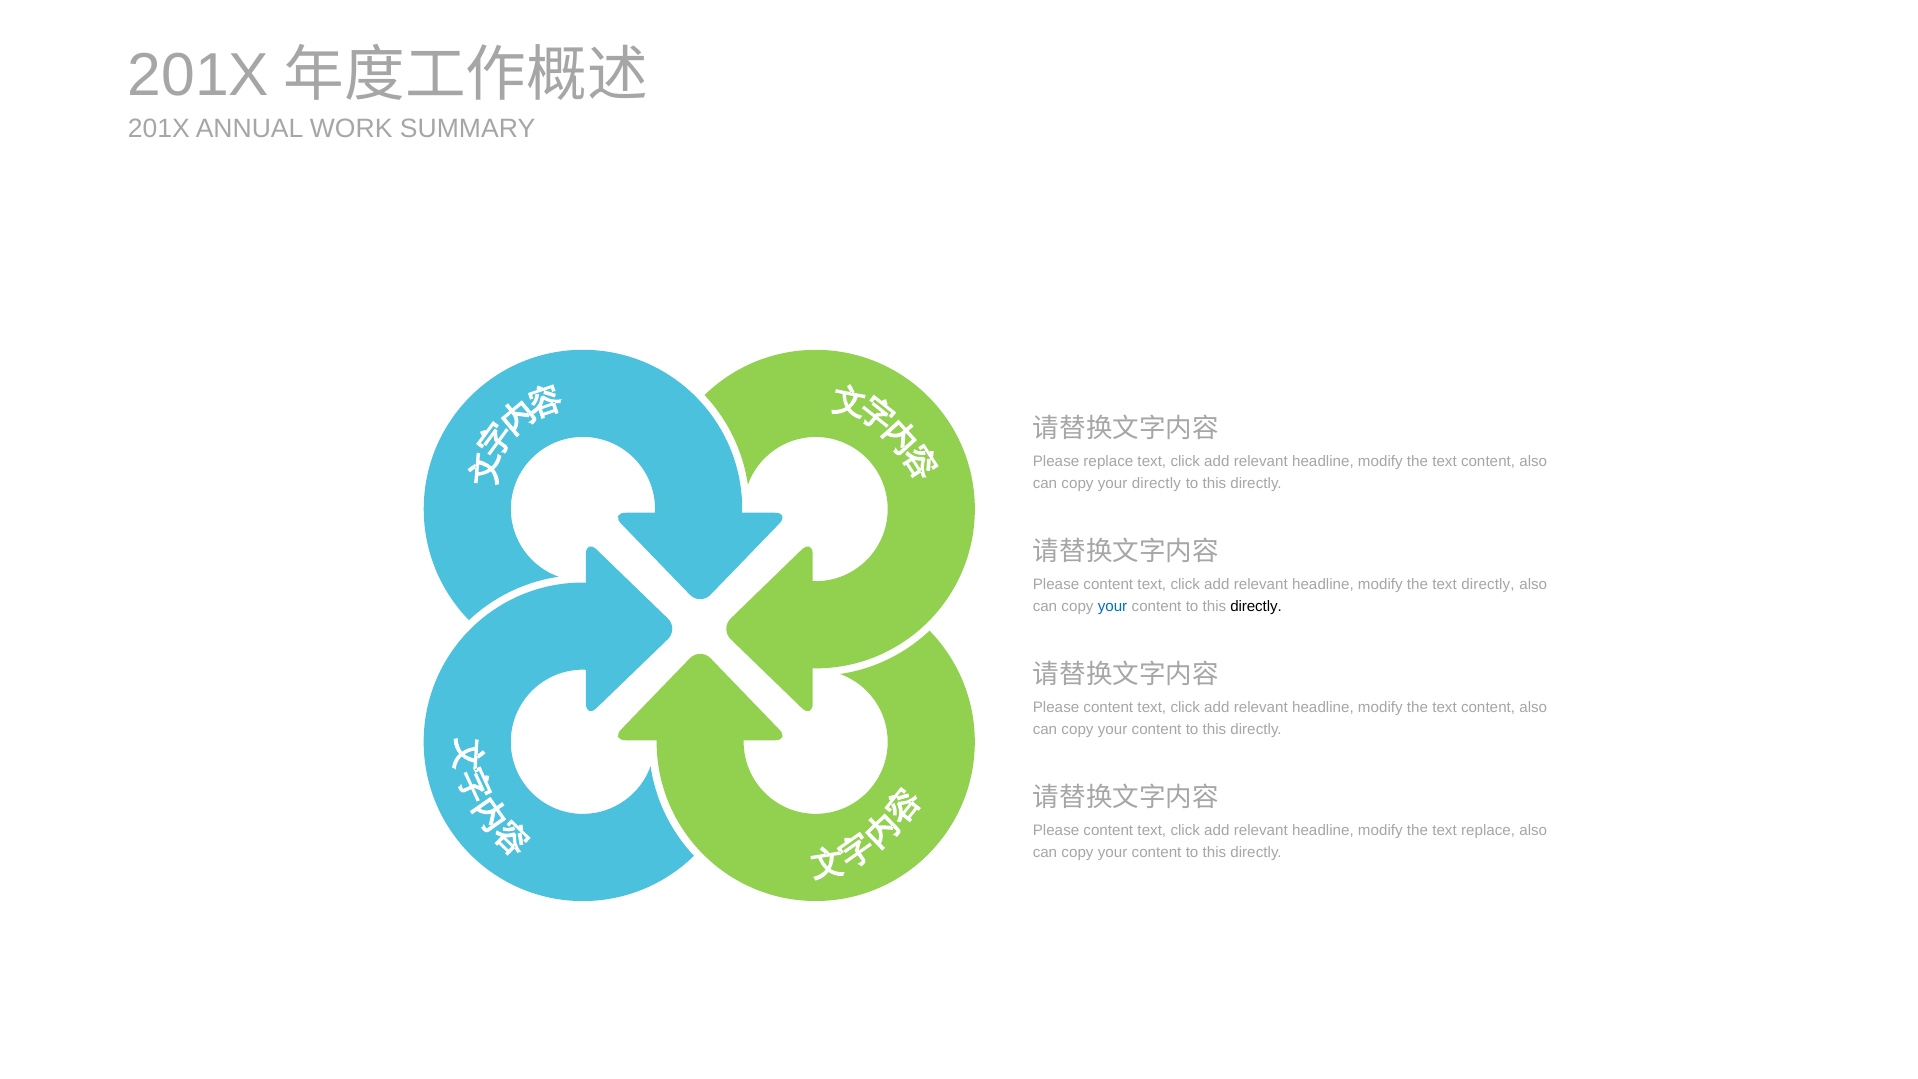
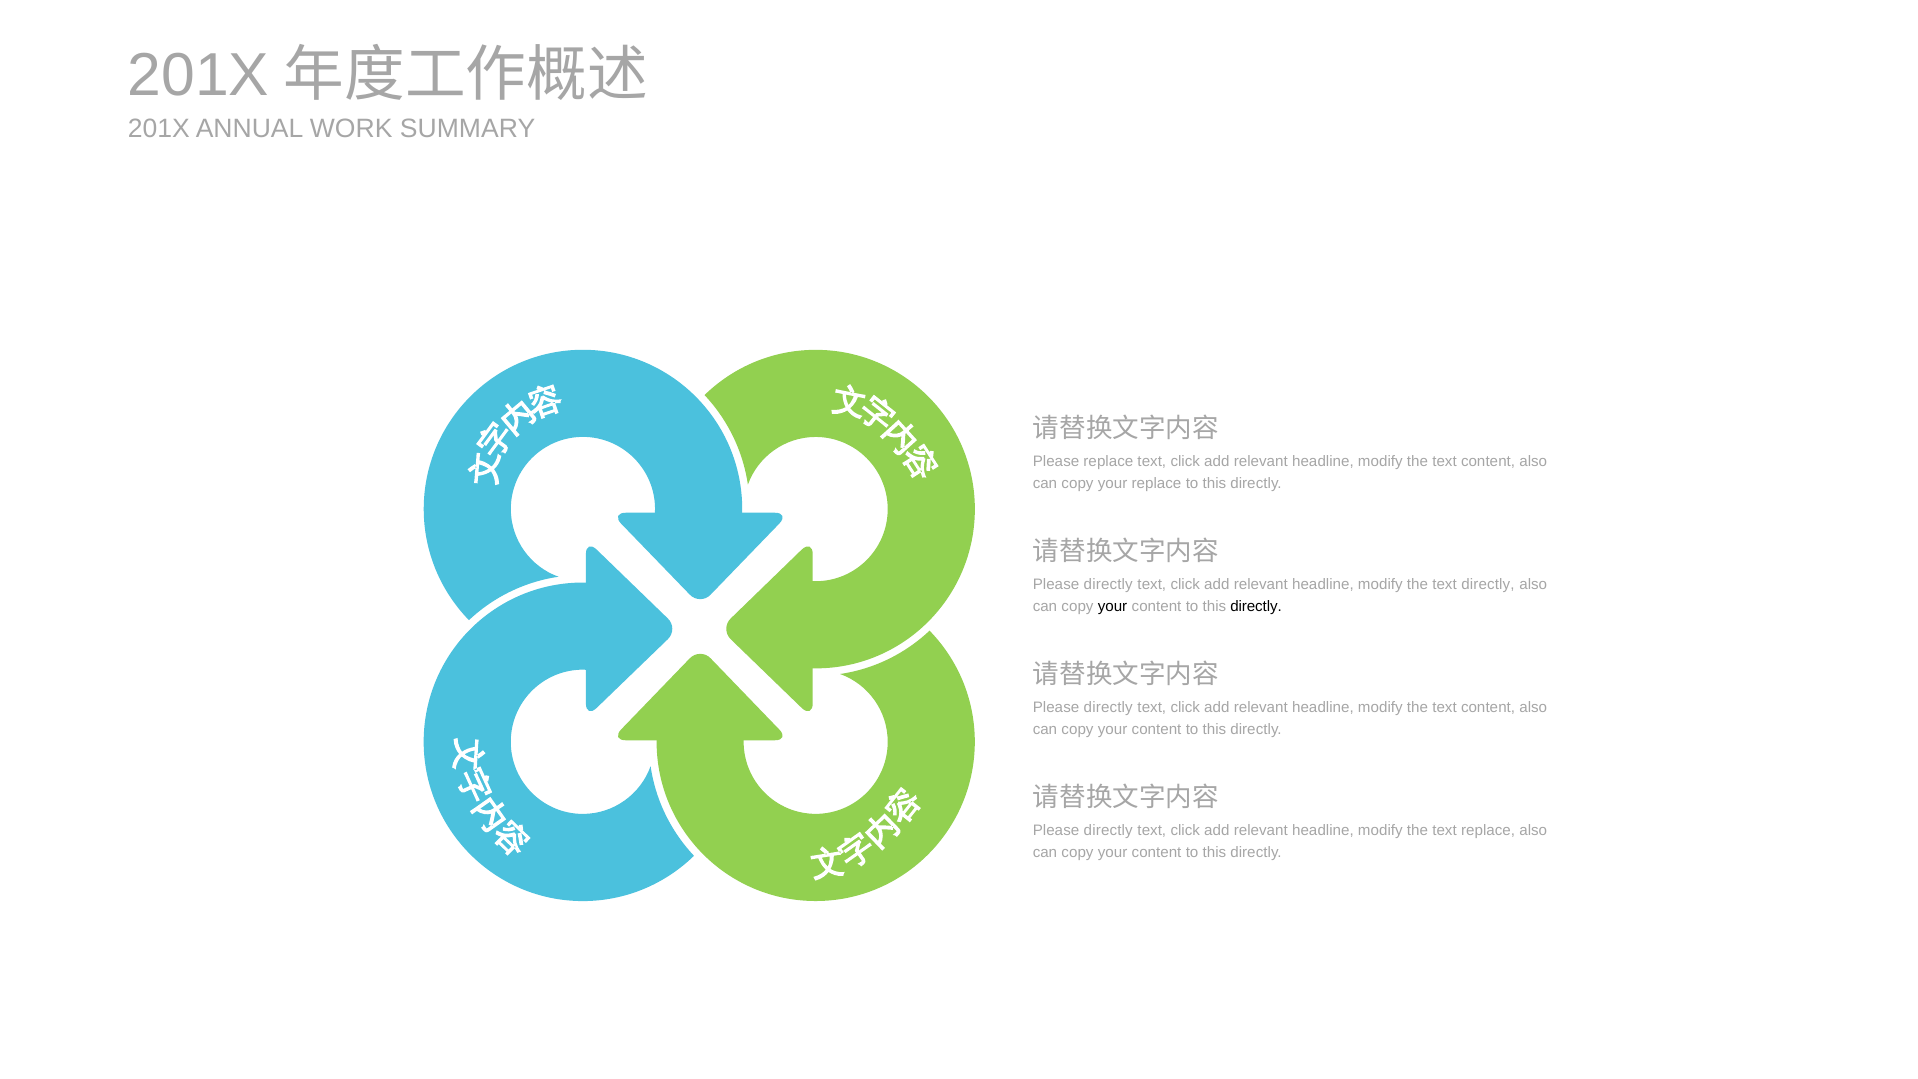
your directly: directly -> replace (1156, 483)
content: content -> directly (1108, 584)
your colour: blue -> black (1113, 606)
content: content -> directly (1108, 707)
content: content -> directly (1108, 830)
